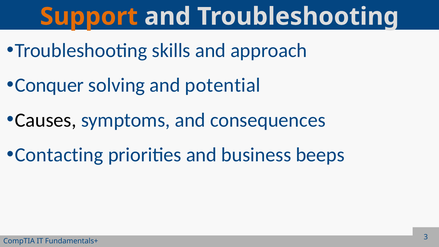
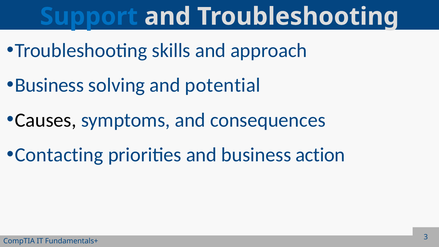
Support colour: orange -> blue (89, 17)
Conquer: Conquer -> Business (49, 85)
beeps: beeps -> action (320, 155)
